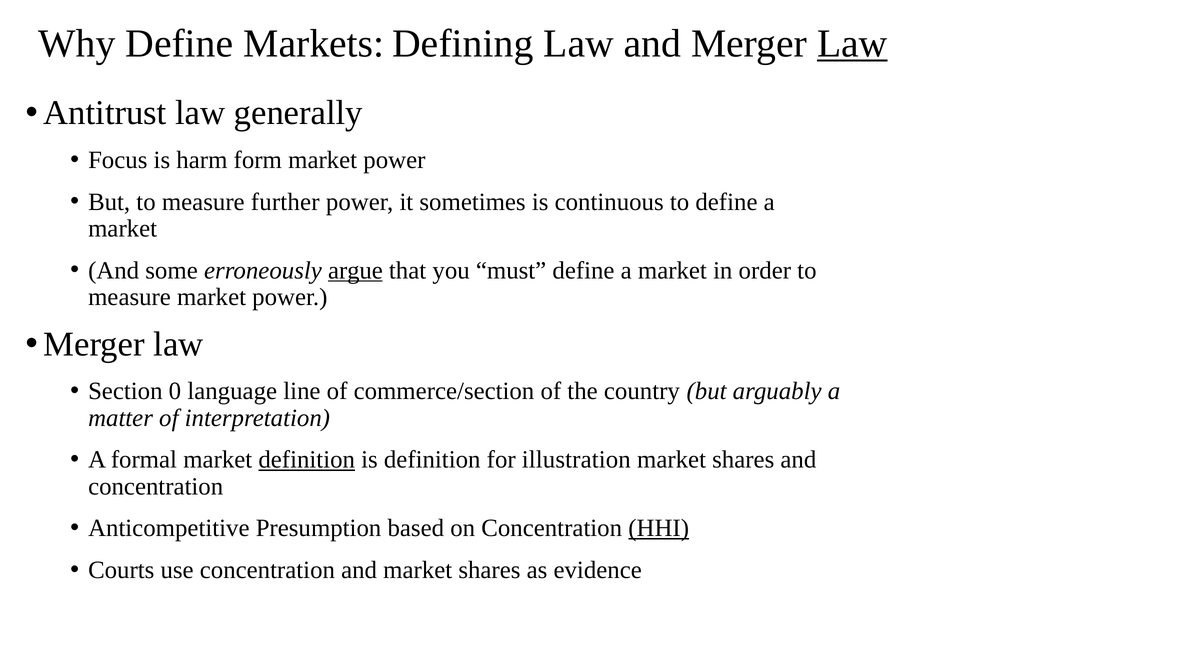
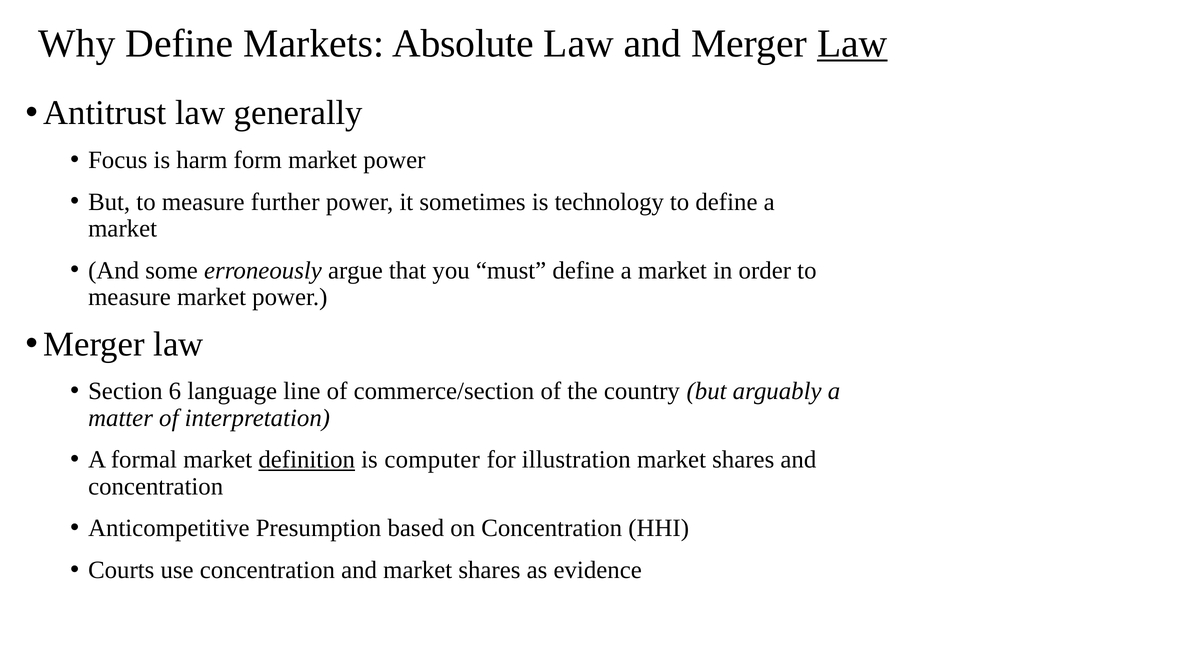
Defining: Defining -> Absolute (463, 43)
continuous: continuous -> technology (609, 202)
argue underline: present -> none (355, 270)
0: 0 -> 6 (175, 391)
is definition: definition -> computer (432, 460)
HHI underline: present -> none (659, 528)
